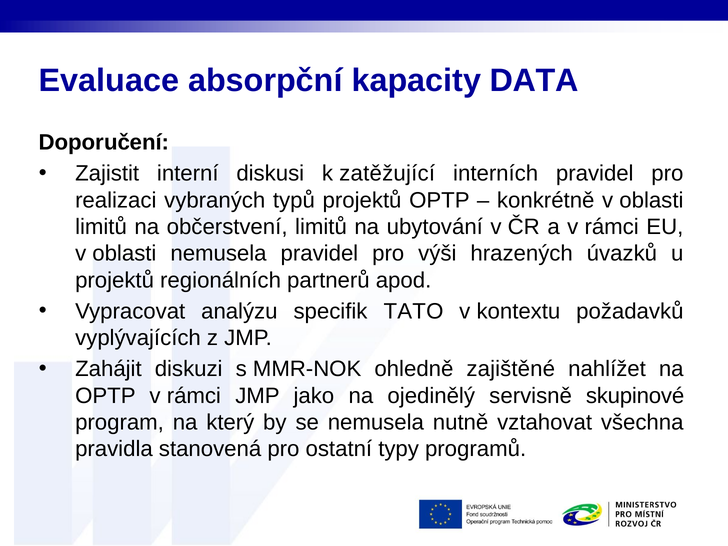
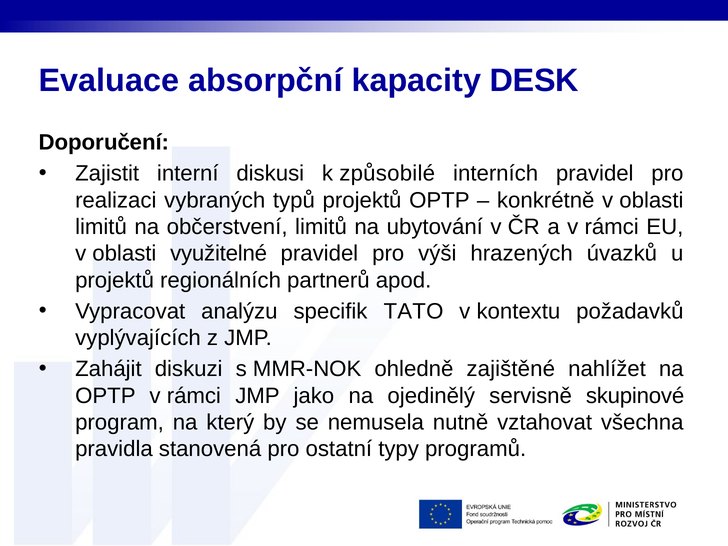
DATA: DATA -> DESK (534, 80)
zatěžující: zatěžující -> způsobilé (387, 174)
oblasti nemusela: nemusela -> využitelné (219, 254)
